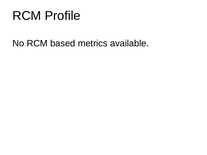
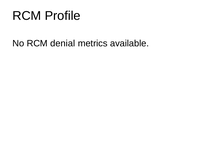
based: based -> denial (63, 43)
